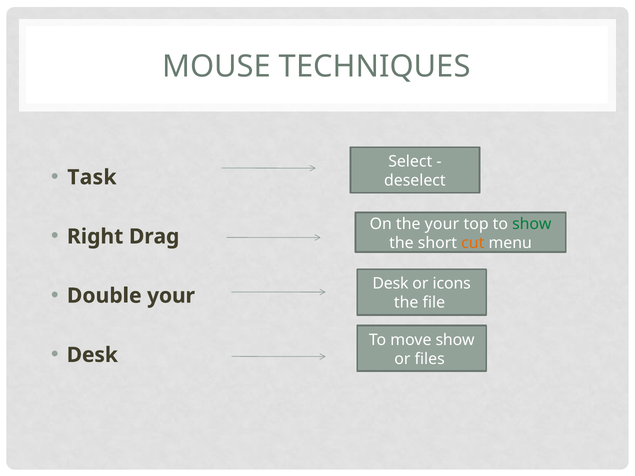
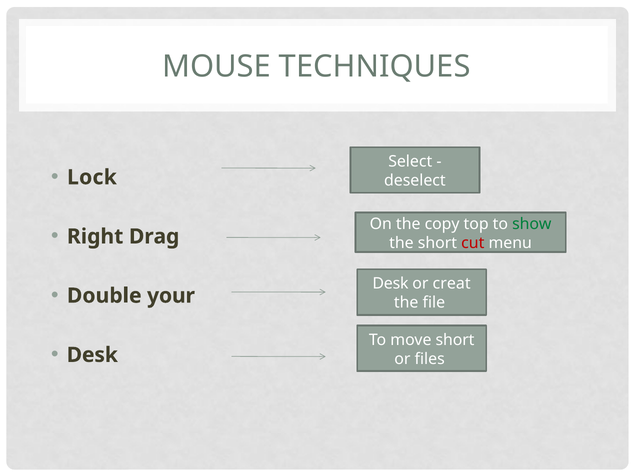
Task: Task -> Lock (92, 177)
the your: your -> copy (442, 224)
cut colour: orange -> red (473, 243)
icons: icons -> creat (452, 284)
move show: show -> short (455, 340)
